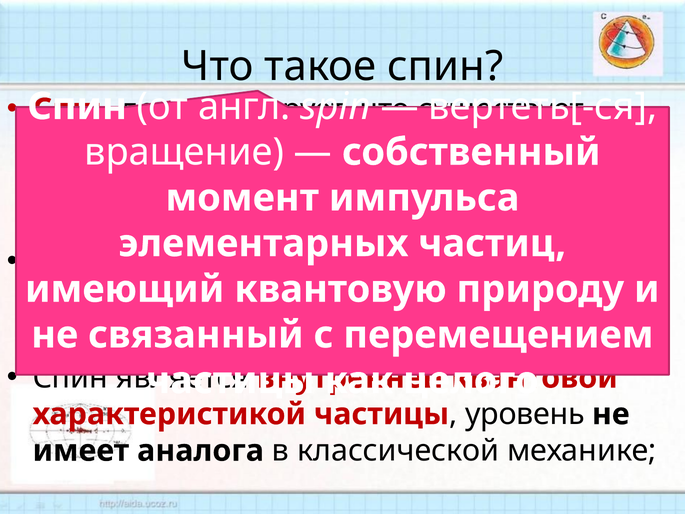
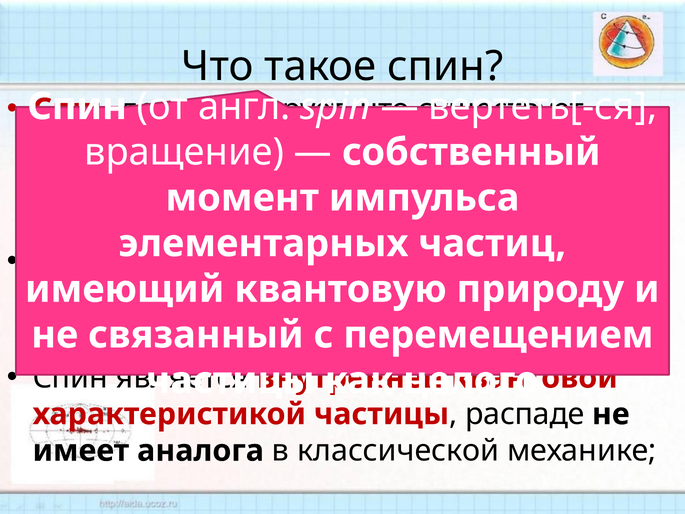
уровень: уровень -> распаде (525, 414)
